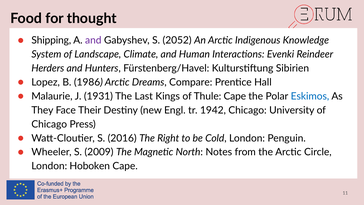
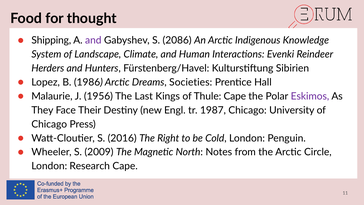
2052: 2052 -> 2086 (177, 40)
Compare: Compare -> Societies (191, 82)
1931: 1931 -> 1956 (98, 96)
Eskimos colour: blue -> purple (310, 96)
1942: 1942 -> 1987 (213, 110)
Hoboken: Hoboken -> Research (90, 166)
